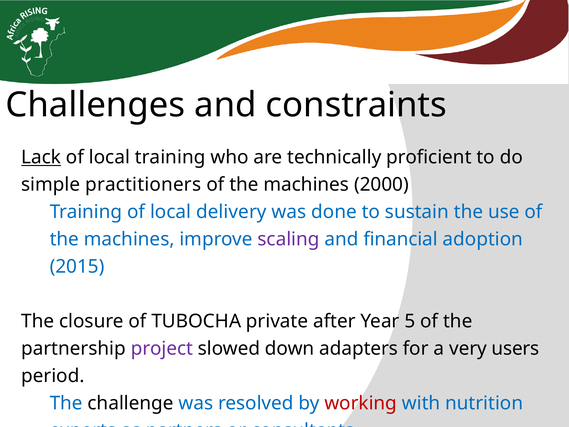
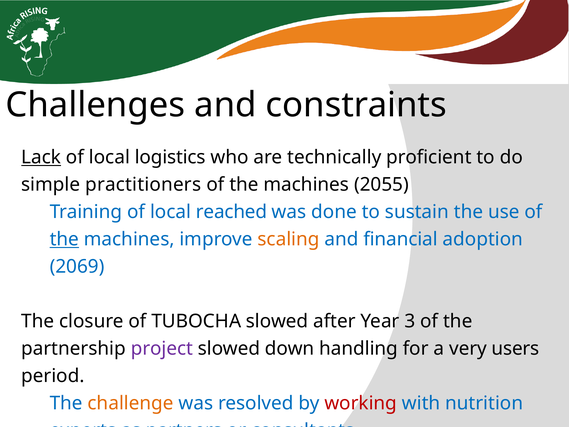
local training: training -> logistics (170, 157)
2000: 2000 -> 2055 (381, 185)
delivery: delivery -> reached (231, 212)
the underline: none -> present (64, 239)
scaling colour: purple -> orange (289, 239)
2015: 2015 -> 2069 (77, 266)
TUBOCHA private: private -> slowed (277, 321)
5: 5 -> 3 (410, 321)
adapters: adapters -> handling (359, 348)
challenge colour: black -> orange (131, 403)
